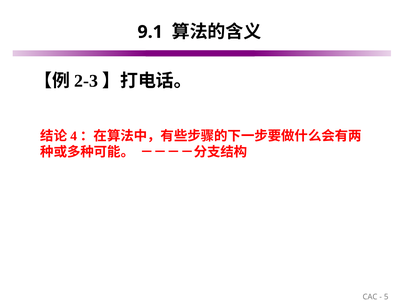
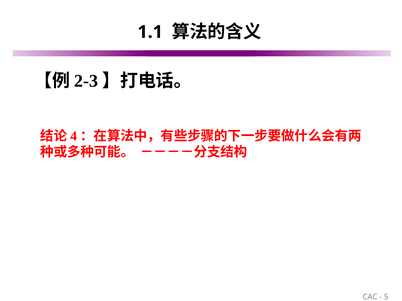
9.1: 9.1 -> 1.1 (150, 32)
